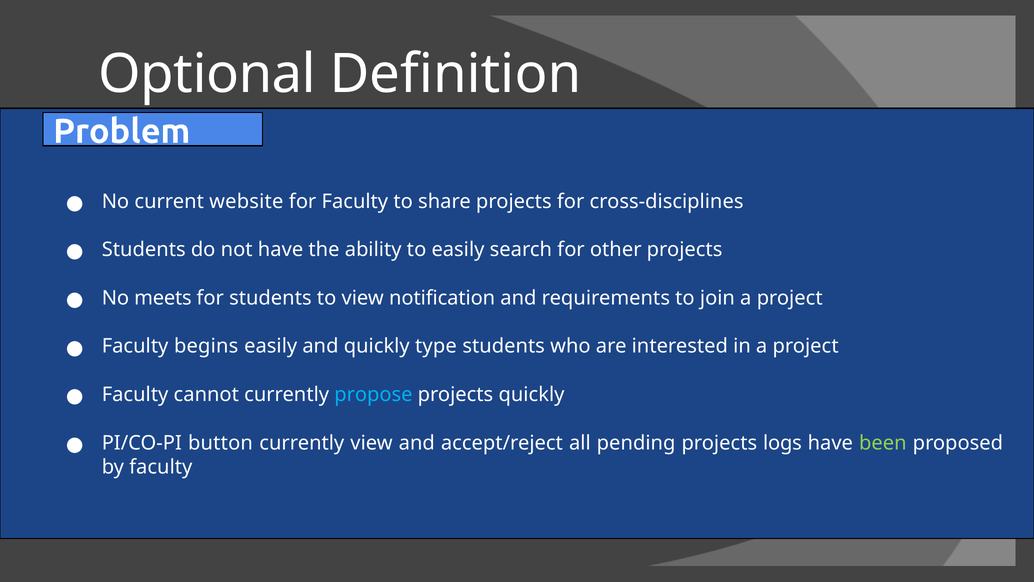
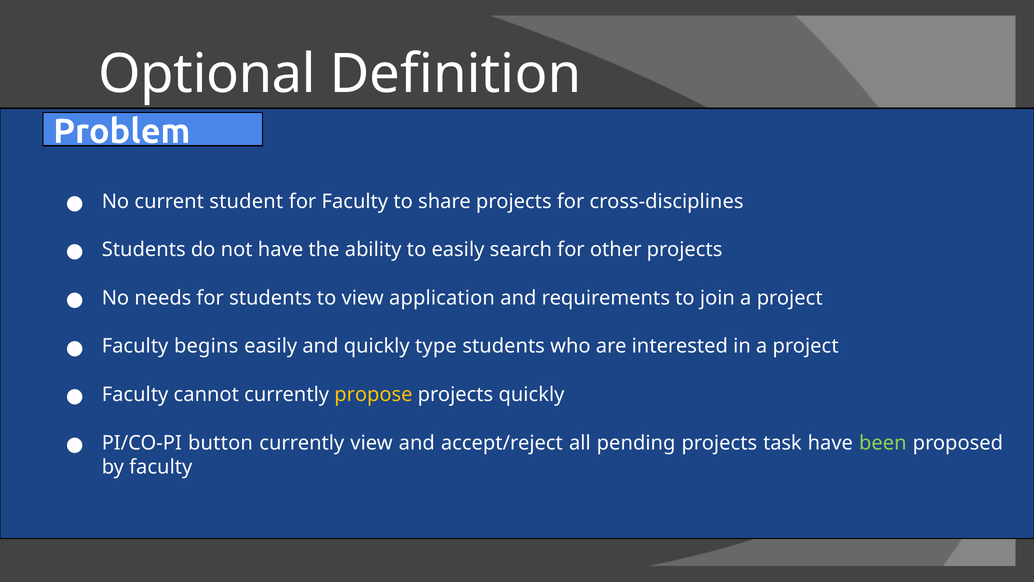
website: website -> student (246, 201)
meets: meets -> needs (163, 298)
notification: notification -> application (442, 298)
propose colour: light blue -> yellow (373, 394)
logs: logs -> task (782, 443)
